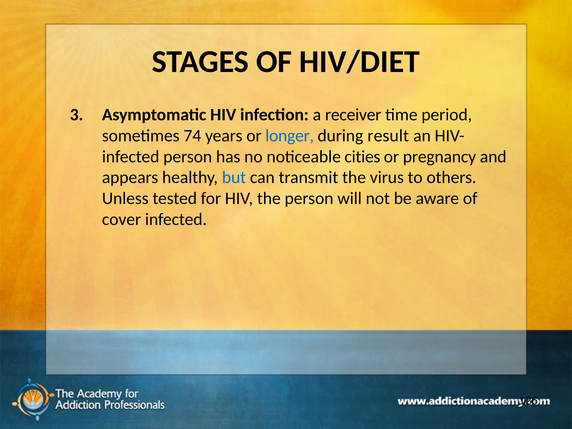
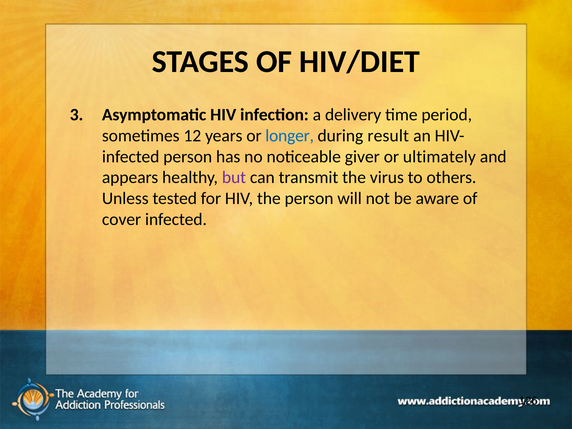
receiver: receiver -> delivery (353, 115)
74: 74 -> 12 (192, 136)
cities: cities -> giver (362, 157)
pregnancy: pregnancy -> ultimately (439, 157)
but colour: blue -> purple (234, 178)
